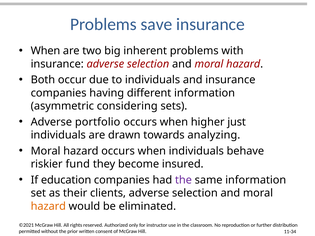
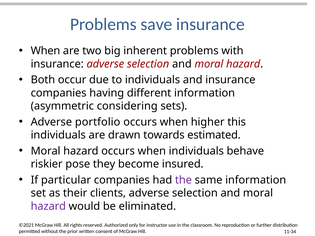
just: just -> this (237, 122)
analyzing: analyzing -> estimated (214, 135)
fund: fund -> pose (78, 164)
education: education -> particular (66, 180)
hazard colour: orange -> purple (48, 206)
